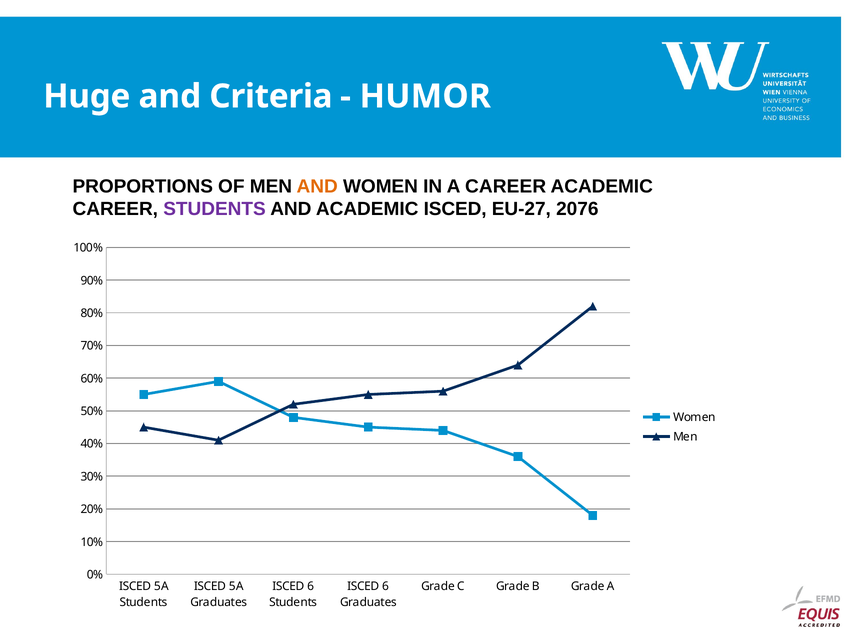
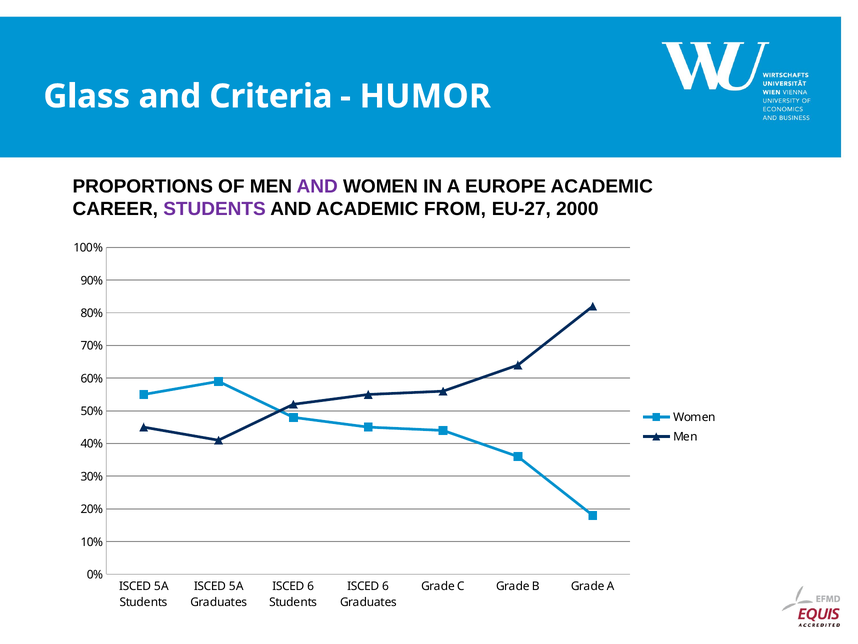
Huge: Huge -> Glass (87, 96)
AND colour: orange -> purple (317, 186)
A CAREER: CAREER -> EUROPE (506, 186)
ACADEMIC ISCED: ISCED -> FROM (455, 209)
2076: 2076 -> 2000 (577, 209)
